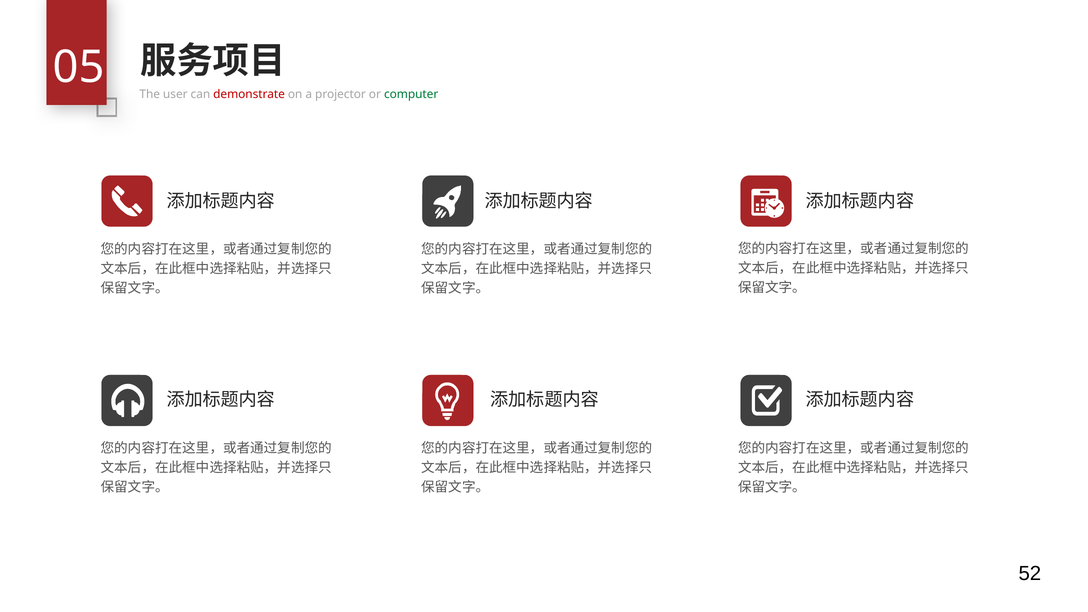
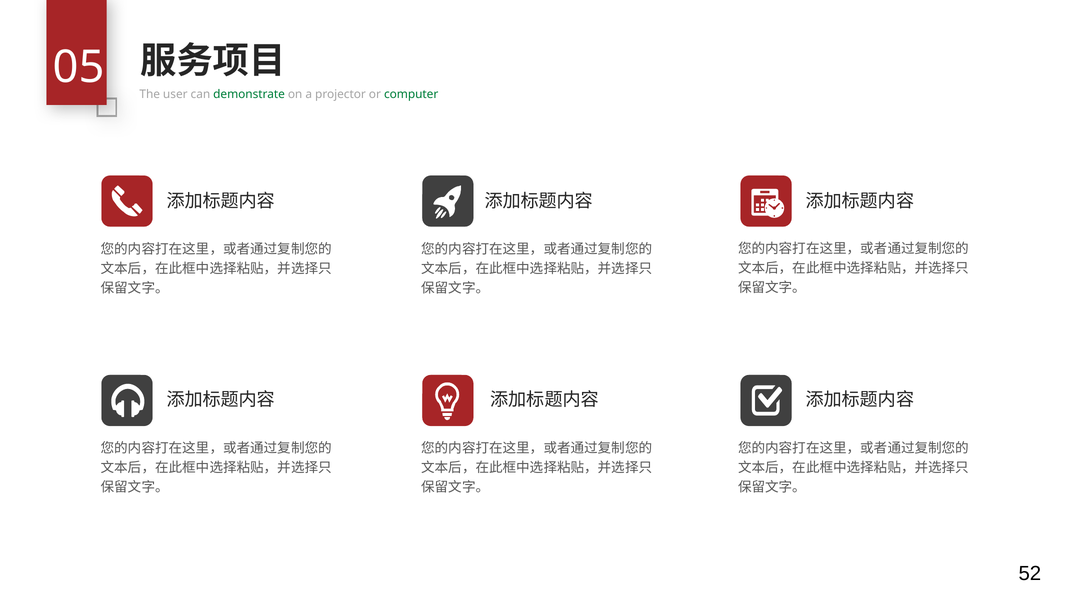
demonstrate colour: red -> green (249, 94)
